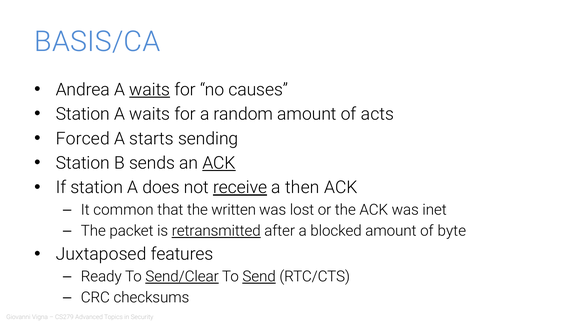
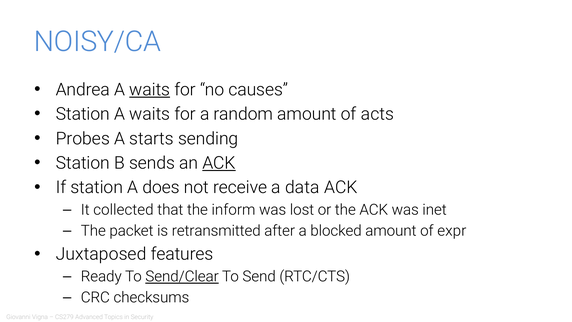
BASIS/CA: BASIS/CA -> NOISY/CA (97, 42)
Forced: Forced -> Probes (83, 138)
receive underline: present -> none (240, 187)
then: then -> data (302, 187)
common: common -> collected (123, 210)
written: written -> inform (233, 210)
retransmitted underline: present -> none (216, 231)
byte: byte -> expr (452, 231)
Send underline: present -> none (259, 276)
